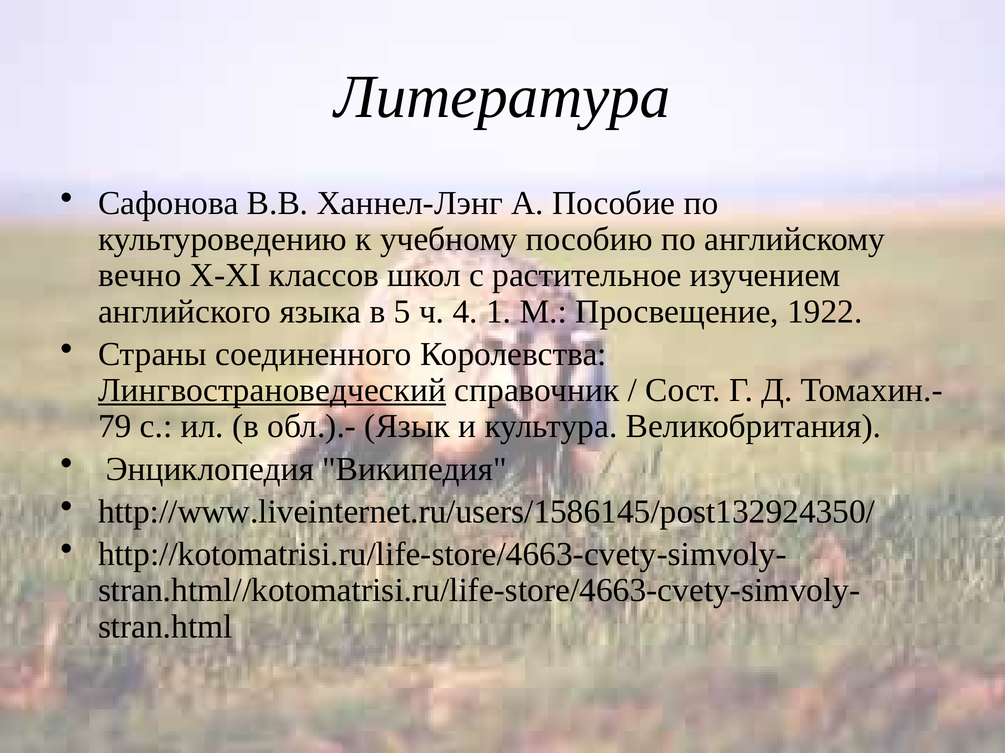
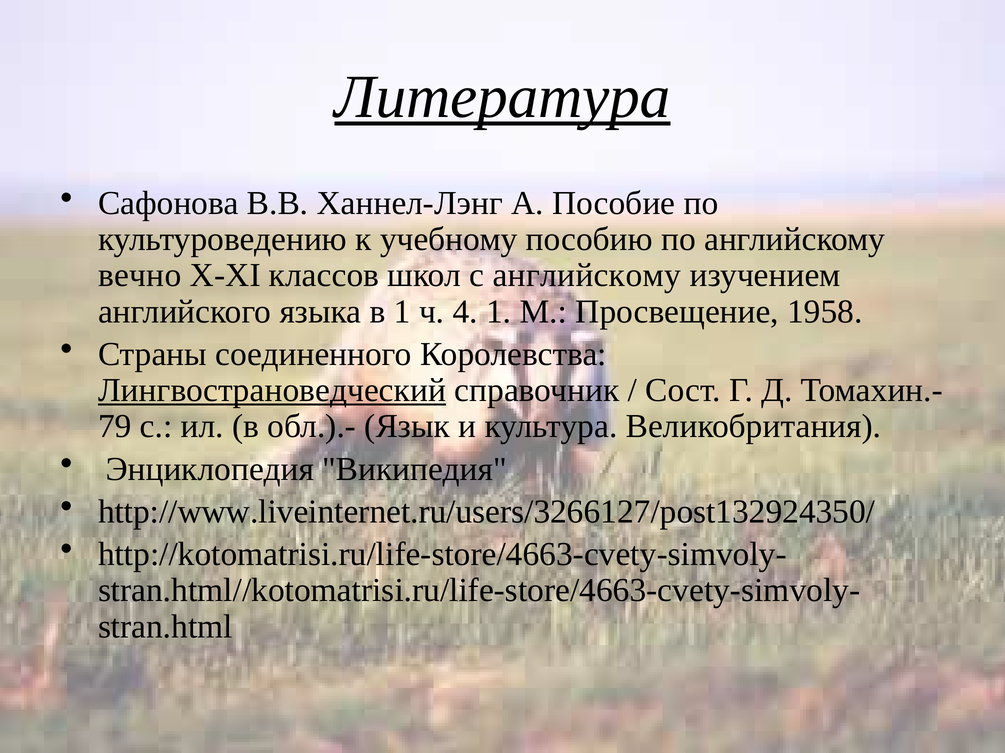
Литература underline: none -> present (502, 97)
с растительное: растительное -> английскому (587, 276)
в 5: 5 -> 1 (402, 312)
1922: 1922 -> 1958 (825, 312)
http://www.liveinternet.ru/users/1586145/post132924350/: http://www.liveinternet.ru/users/1586145/post132924350/ -> http://www.liveinternet.ru/users/3266127/post132924350/ (487, 512)
